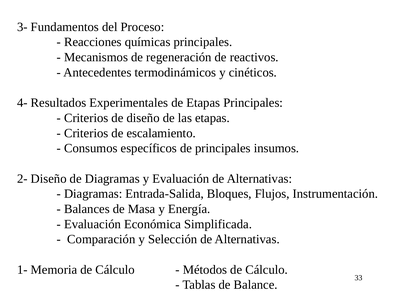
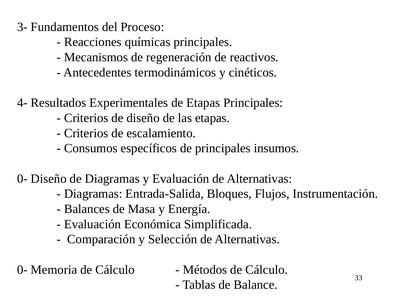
2-: 2- -> 0- (22, 179)
1-: 1- -> 0- (22, 270)
